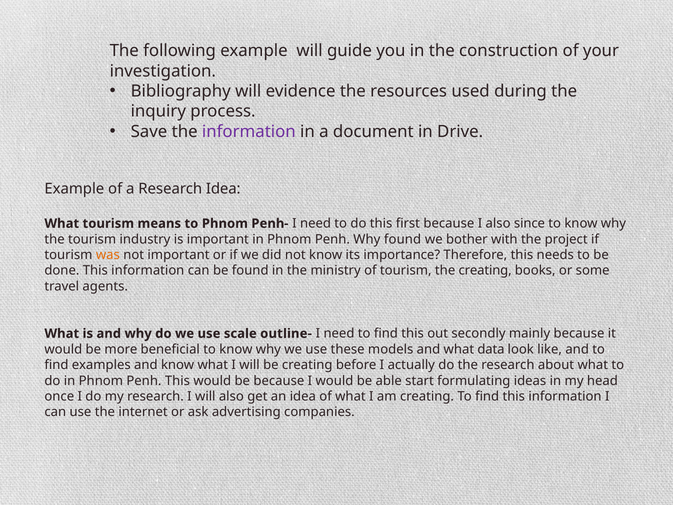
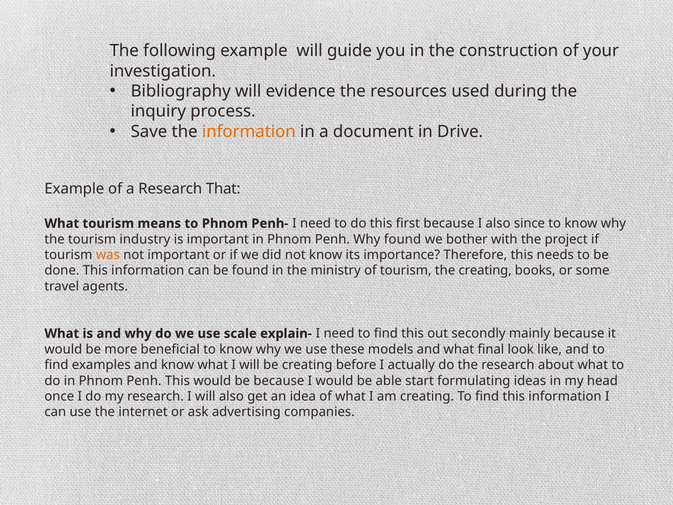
information colour: purple -> orange (249, 131)
Research Idea: Idea -> That (223, 189)
outline-: outline- -> explain- (286, 333)
data: data -> final (491, 349)
